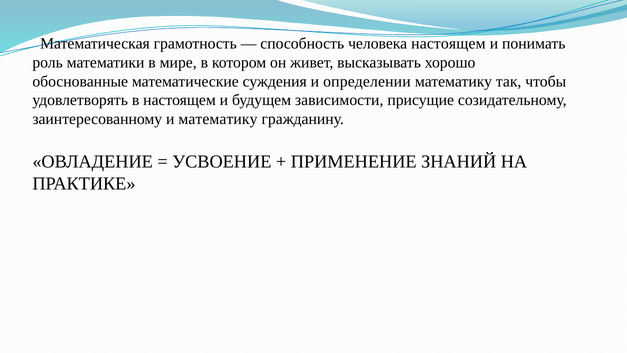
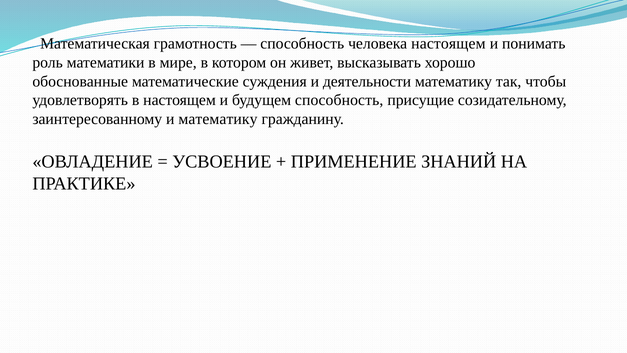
определении: определении -> деятельности (367, 81)
будущем зависимости: зависимости -> способность (339, 100)
